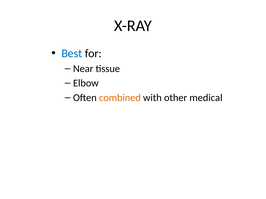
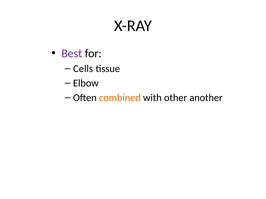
Best colour: blue -> purple (72, 54)
Near: Near -> Cells (83, 69)
medical: medical -> another (206, 98)
